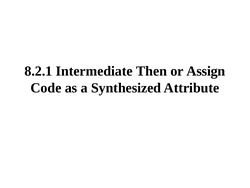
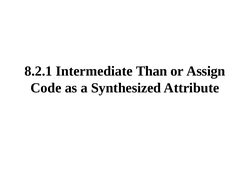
Then: Then -> Than (152, 71)
